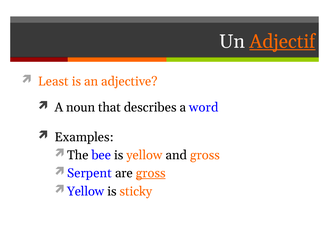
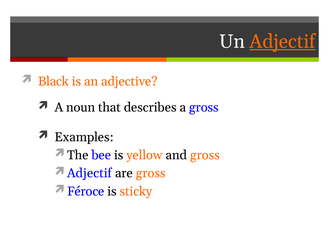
Least: Least -> Black (53, 81)
a word: word -> gross (204, 107)
Serpent: Serpent -> Adjectif (89, 173)
gross underline: present -> none (151, 173)
Yellow: Yellow -> Féroce (86, 191)
